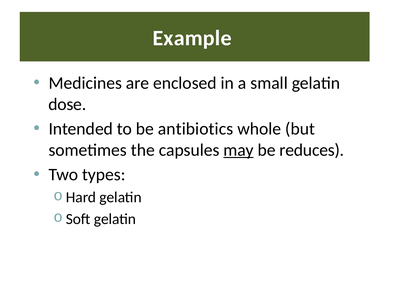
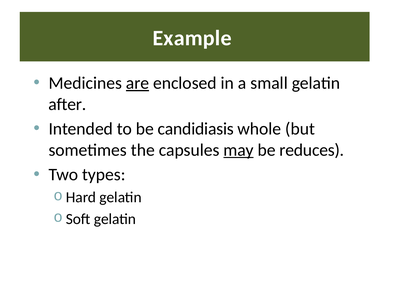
are underline: none -> present (138, 83)
dose: dose -> after (67, 104)
antibiotics: antibiotics -> candidiasis (196, 129)
